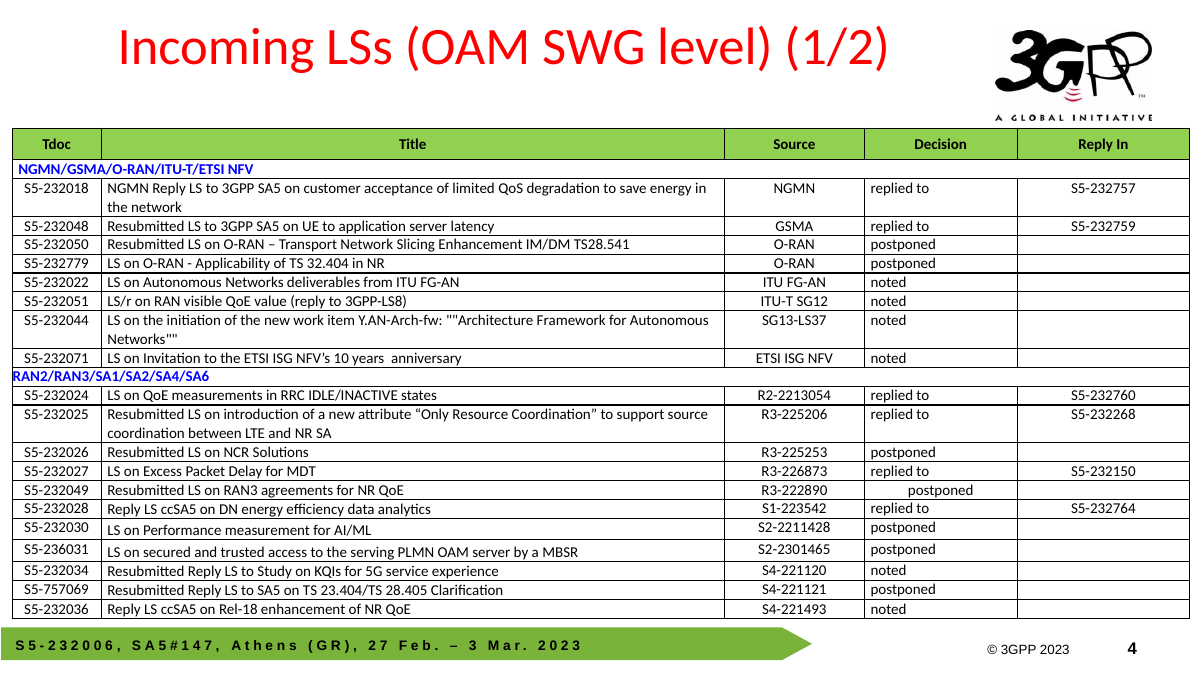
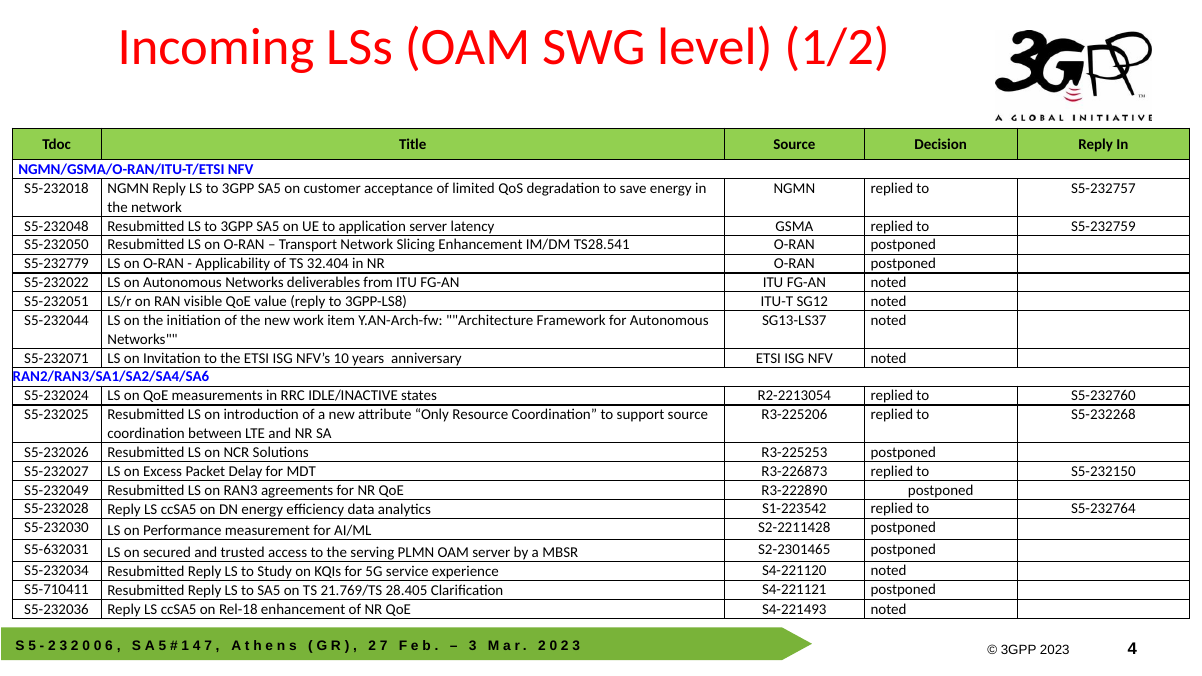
S5-236031: S5-236031 -> S5-632031 (57, 550)
S5-757069: S5-757069 -> S5-710411 (57, 590)
23.404/TS: 23.404/TS -> 21.769/TS (351, 590)
